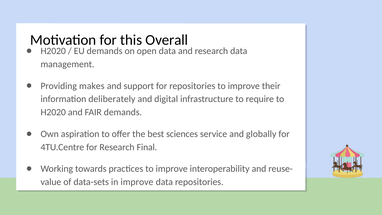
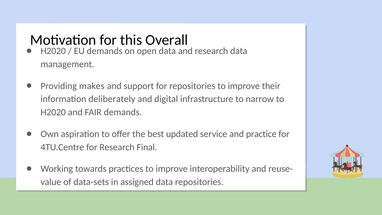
require: require -> narrow (260, 99)
sciences: sciences -> updated (182, 134)
globally: globally -> practice (261, 134)
in improve: improve -> assigned (137, 182)
